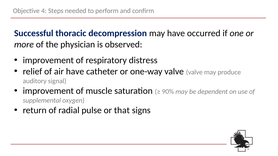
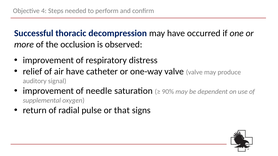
physician: physician -> occlusion (78, 44)
muscle: muscle -> needle (99, 91)
